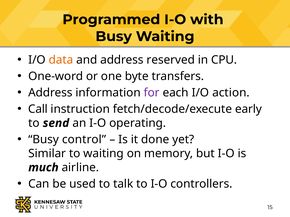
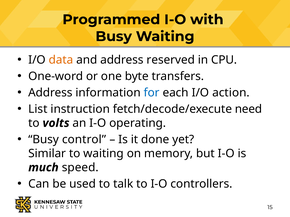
for colour: purple -> blue (152, 93)
Call: Call -> List (38, 109)
early: early -> need (248, 109)
send: send -> volts (56, 123)
airline: airline -> speed (80, 168)
